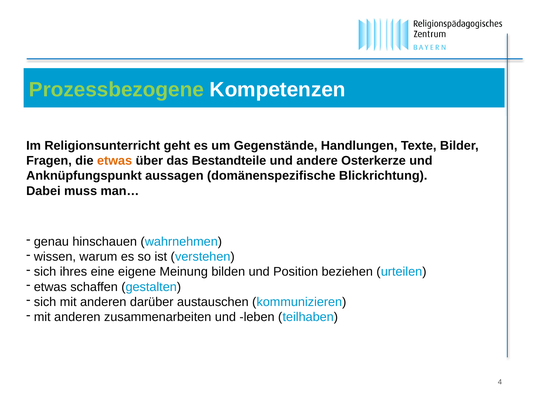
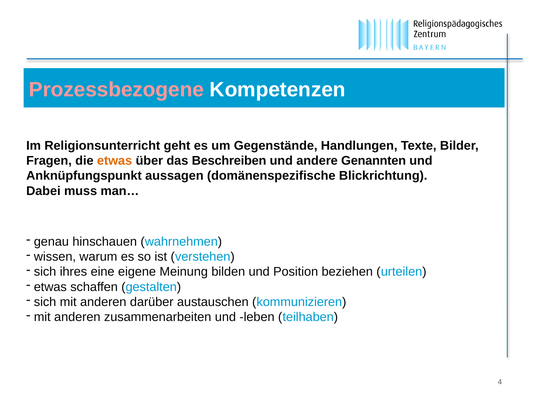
Prozessbezogene colour: light green -> pink (116, 90)
Bestandteile: Bestandteile -> Beschreiben (229, 161)
Osterkerze: Osterkerze -> Genannten (374, 161)
